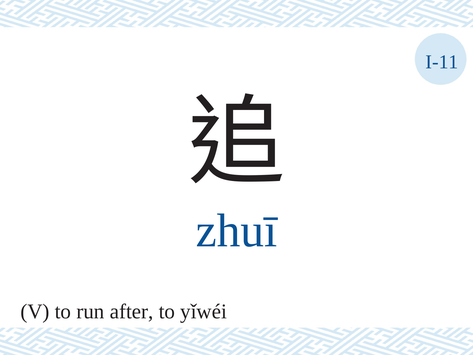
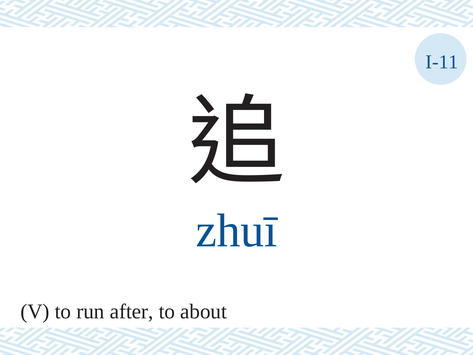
yǐwéi: yǐwéi -> about (204, 311)
